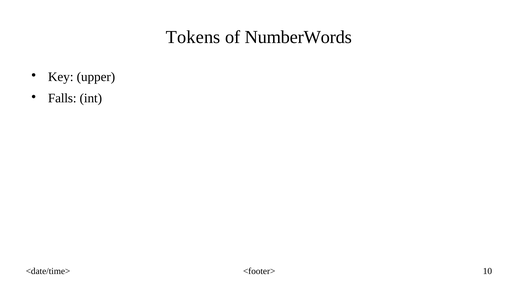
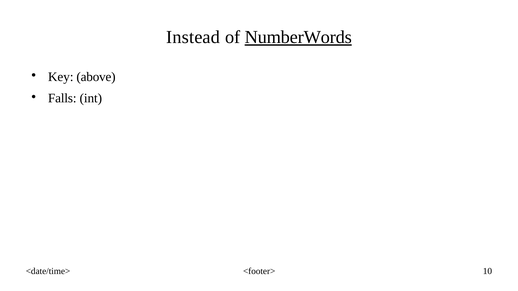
Tokens: Tokens -> Instead (193, 37)
NumberWords underline: none -> present (298, 37)
upper: upper -> above (96, 77)
